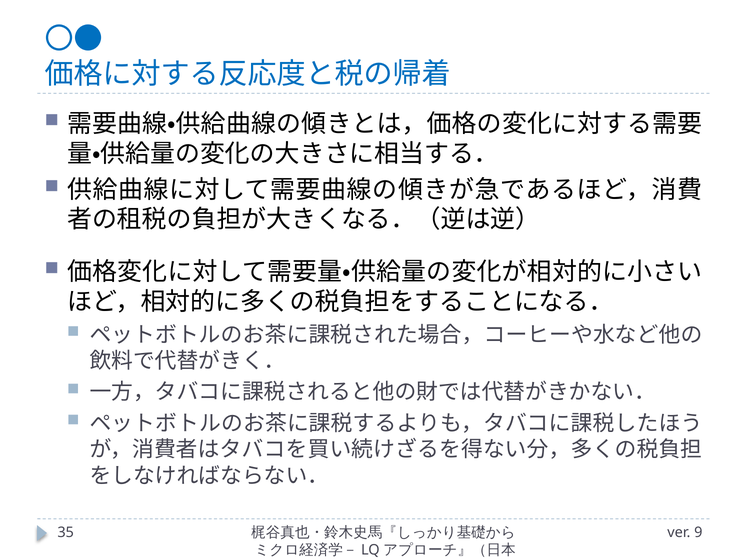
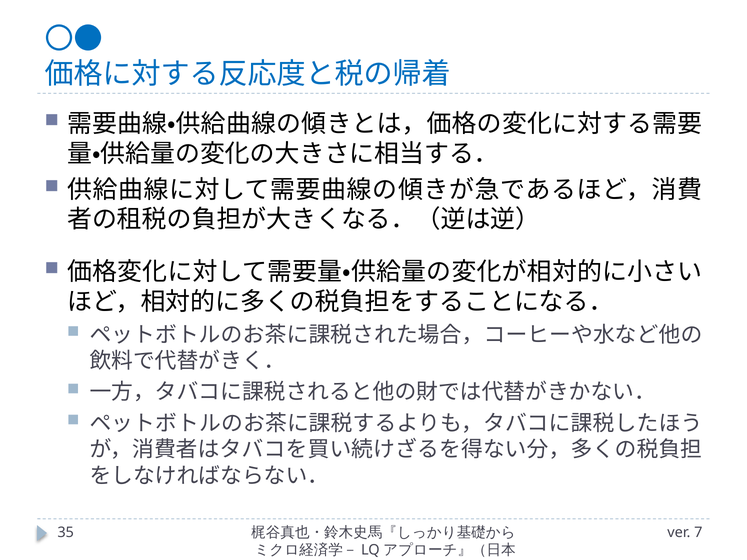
9: 9 -> 7 (698, 533)
